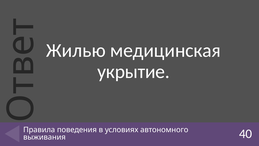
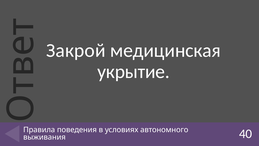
Жилью: Жилью -> Закрой (76, 50)
